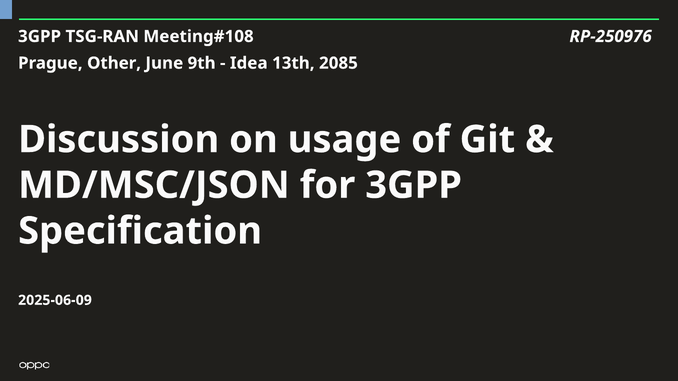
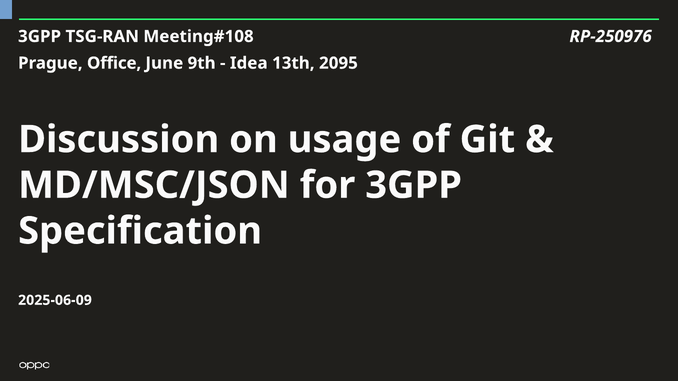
Other: Other -> Office (114, 63)
2085: 2085 -> 2095 (338, 63)
